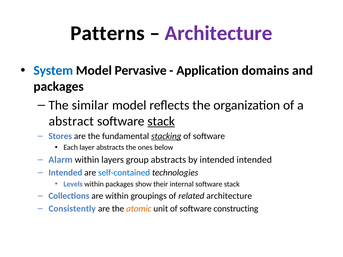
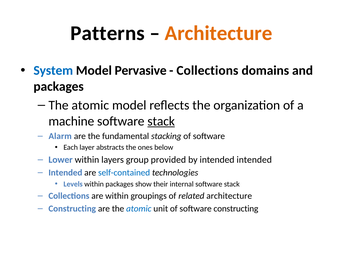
Architecture colour: purple -> orange (219, 33)
Application: Application -> Collections (207, 71)
similar: similar -> atomic (90, 105)
abstract: abstract -> machine (71, 121)
Stores: Stores -> Alarm (60, 136)
stacking underline: present -> none (166, 136)
Alarm: Alarm -> Lower (61, 160)
group abstracts: abstracts -> provided (168, 160)
Consistently: Consistently -> Constructing (72, 209)
atomic colour: orange -> blue (139, 209)
